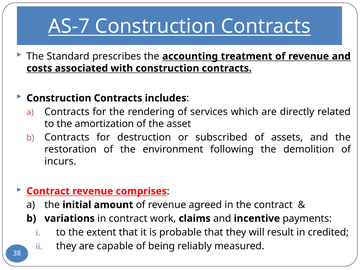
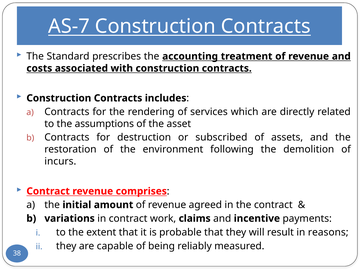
amortization: amortization -> assumptions (104, 124)
credited: credited -> reasons (328, 232)
